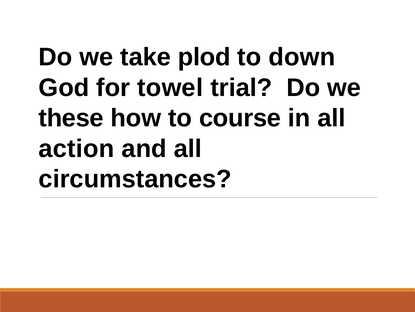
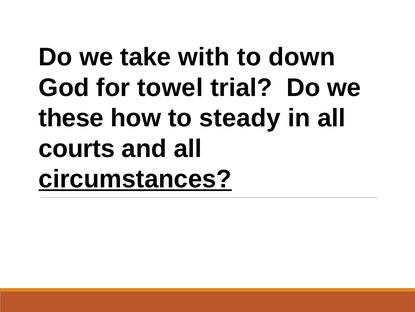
plod: plod -> with (204, 57)
course: course -> steady (240, 118)
action: action -> courts (77, 148)
circumstances underline: none -> present (135, 179)
